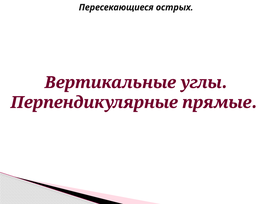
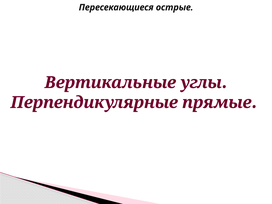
острых: острых -> острые (175, 7)
